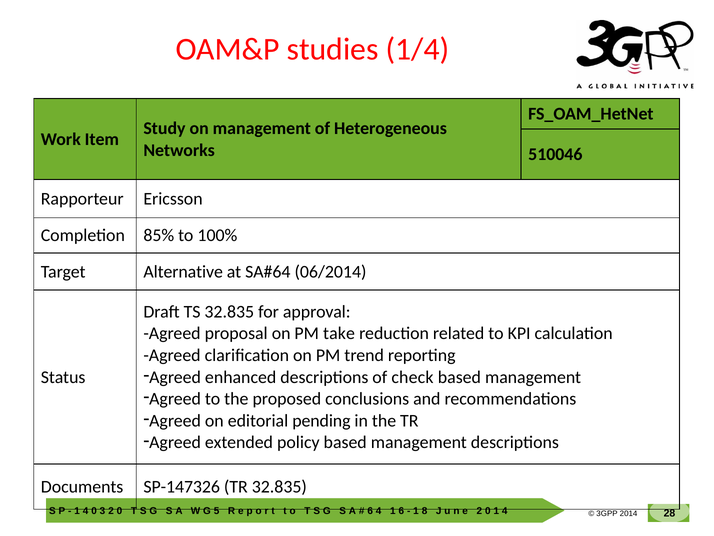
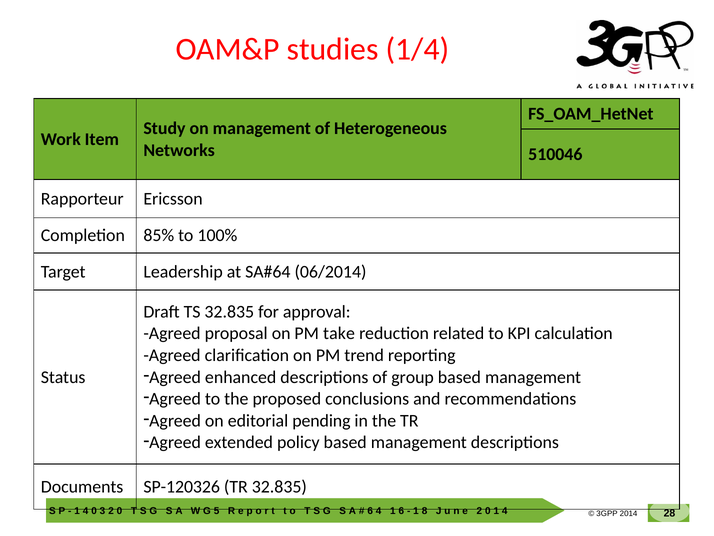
Alternative: Alternative -> Leadership (183, 271)
check: check -> group (413, 377)
SP-147326: SP-147326 -> SP-120326 (182, 486)
